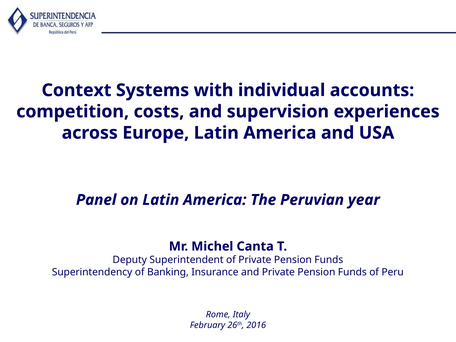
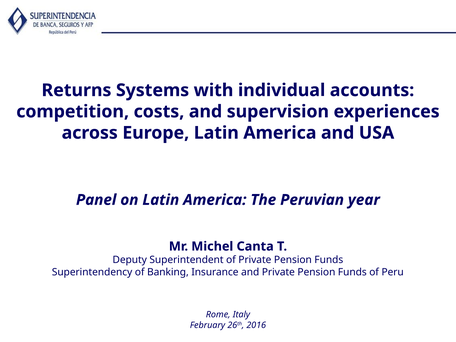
Context: Context -> Returns (76, 90)
